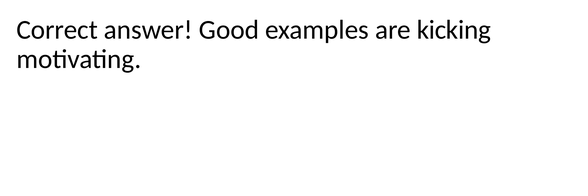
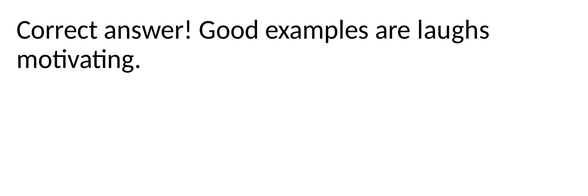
kicking: kicking -> laughs (454, 30)
